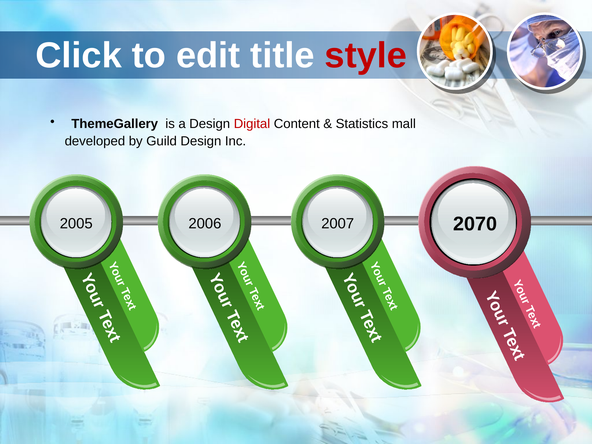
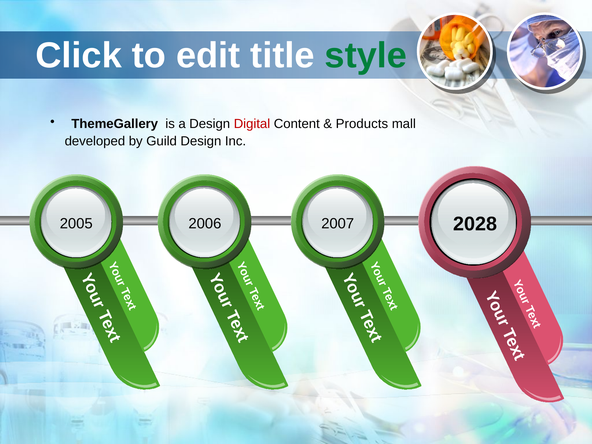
style colour: red -> green (366, 56)
Statistics: Statistics -> Products (362, 124)
2070: 2070 -> 2028 (475, 224)
